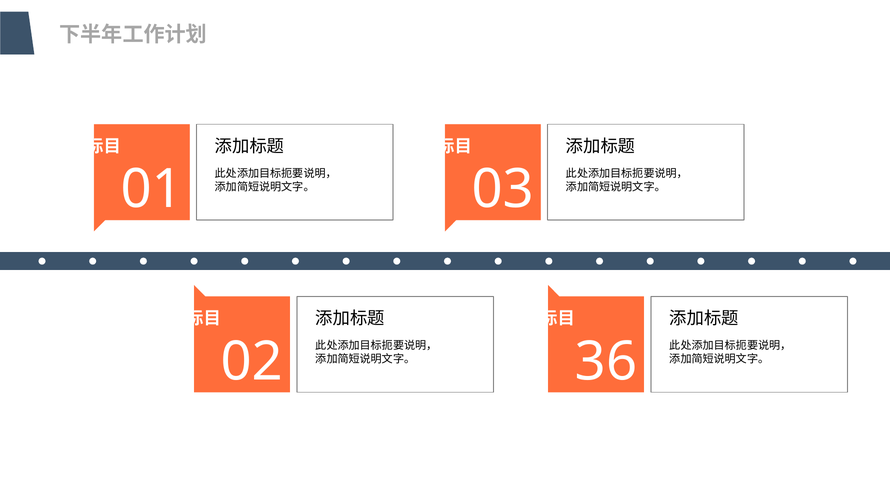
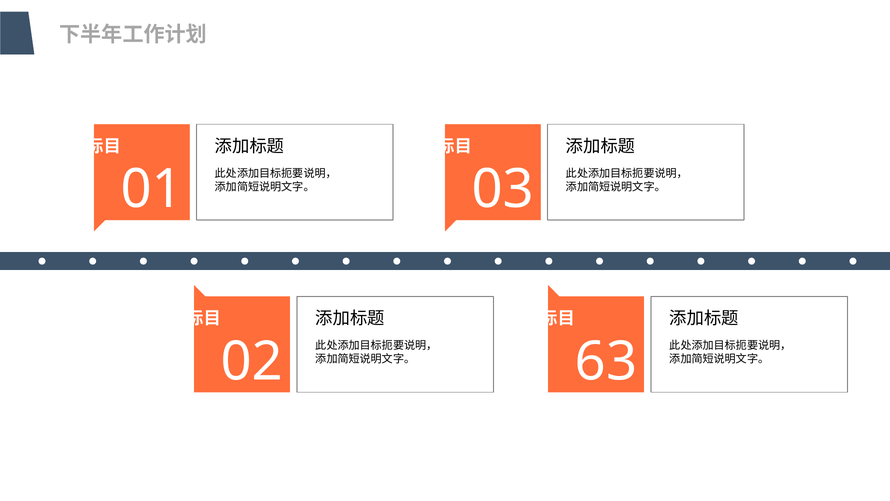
36: 36 -> 63 (606, 361)
